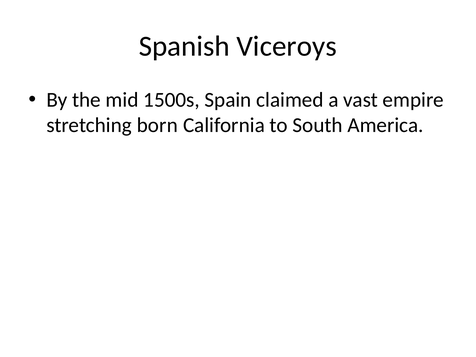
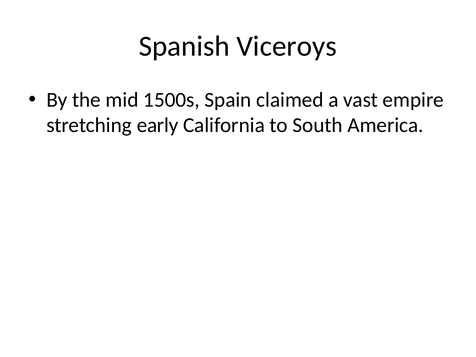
born: born -> early (158, 125)
